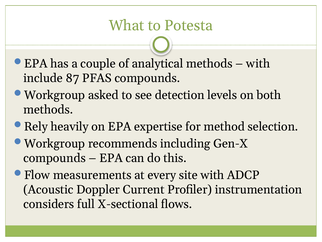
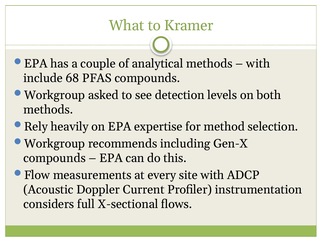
Potesta: Potesta -> Kramer (189, 25)
87: 87 -> 68 (72, 78)
